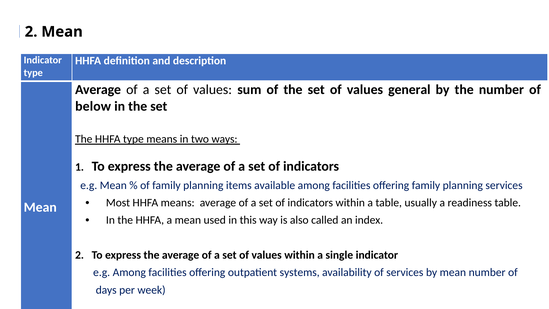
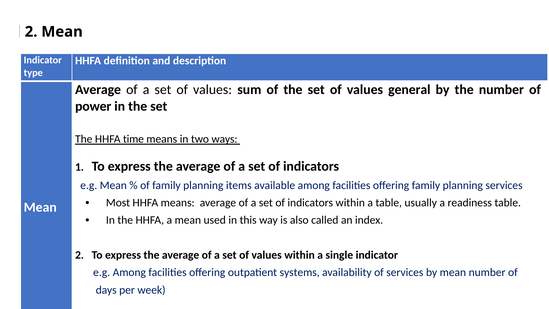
below: below -> power (93, 106)
HHFA type: type -> time (133, 139)
